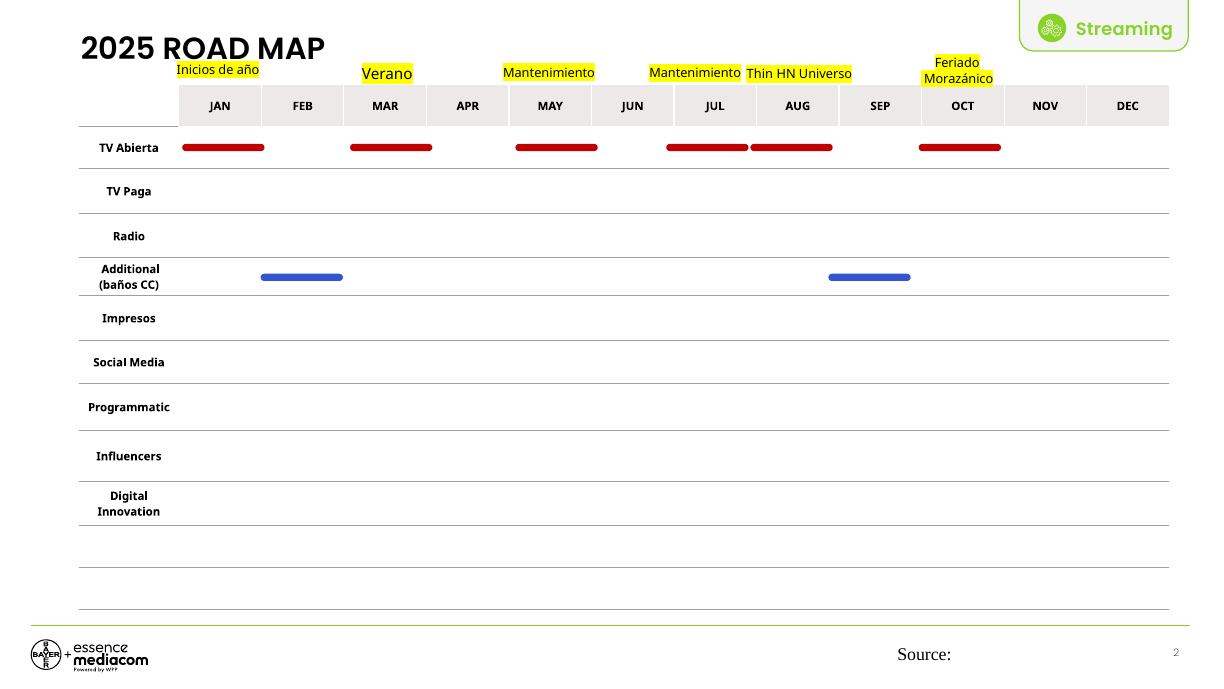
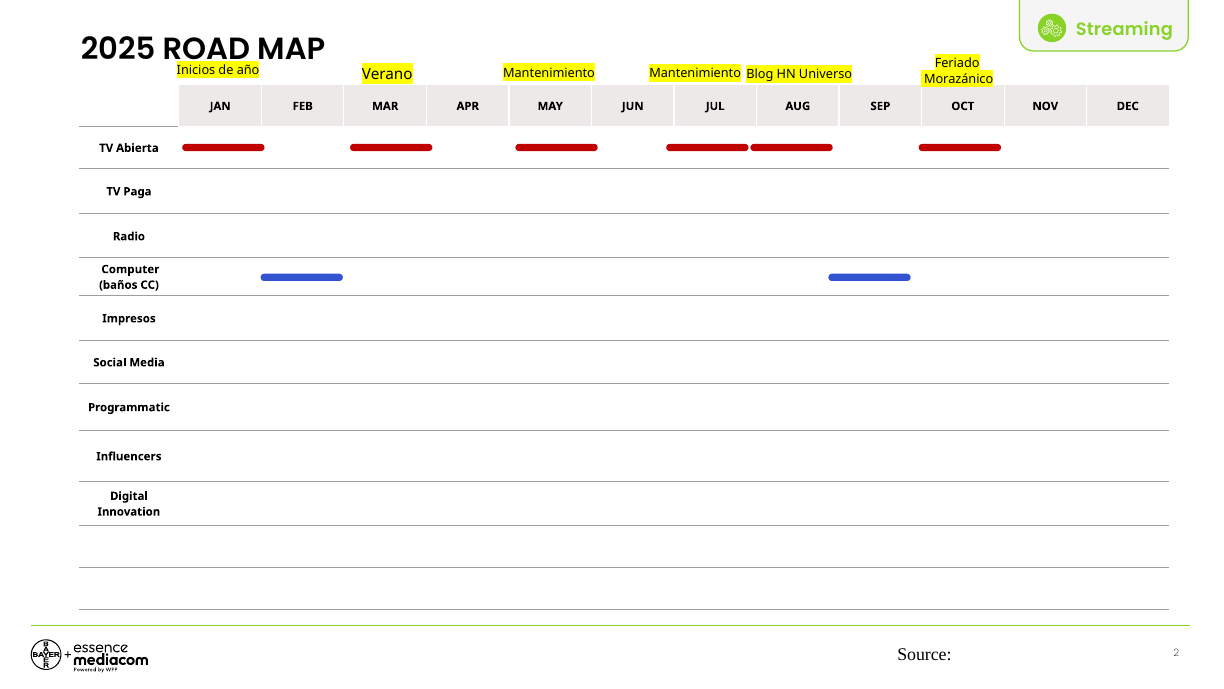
Thin: Thin -> Blog (760, 75)
Additional: Additional -> Computer (130, 269)
